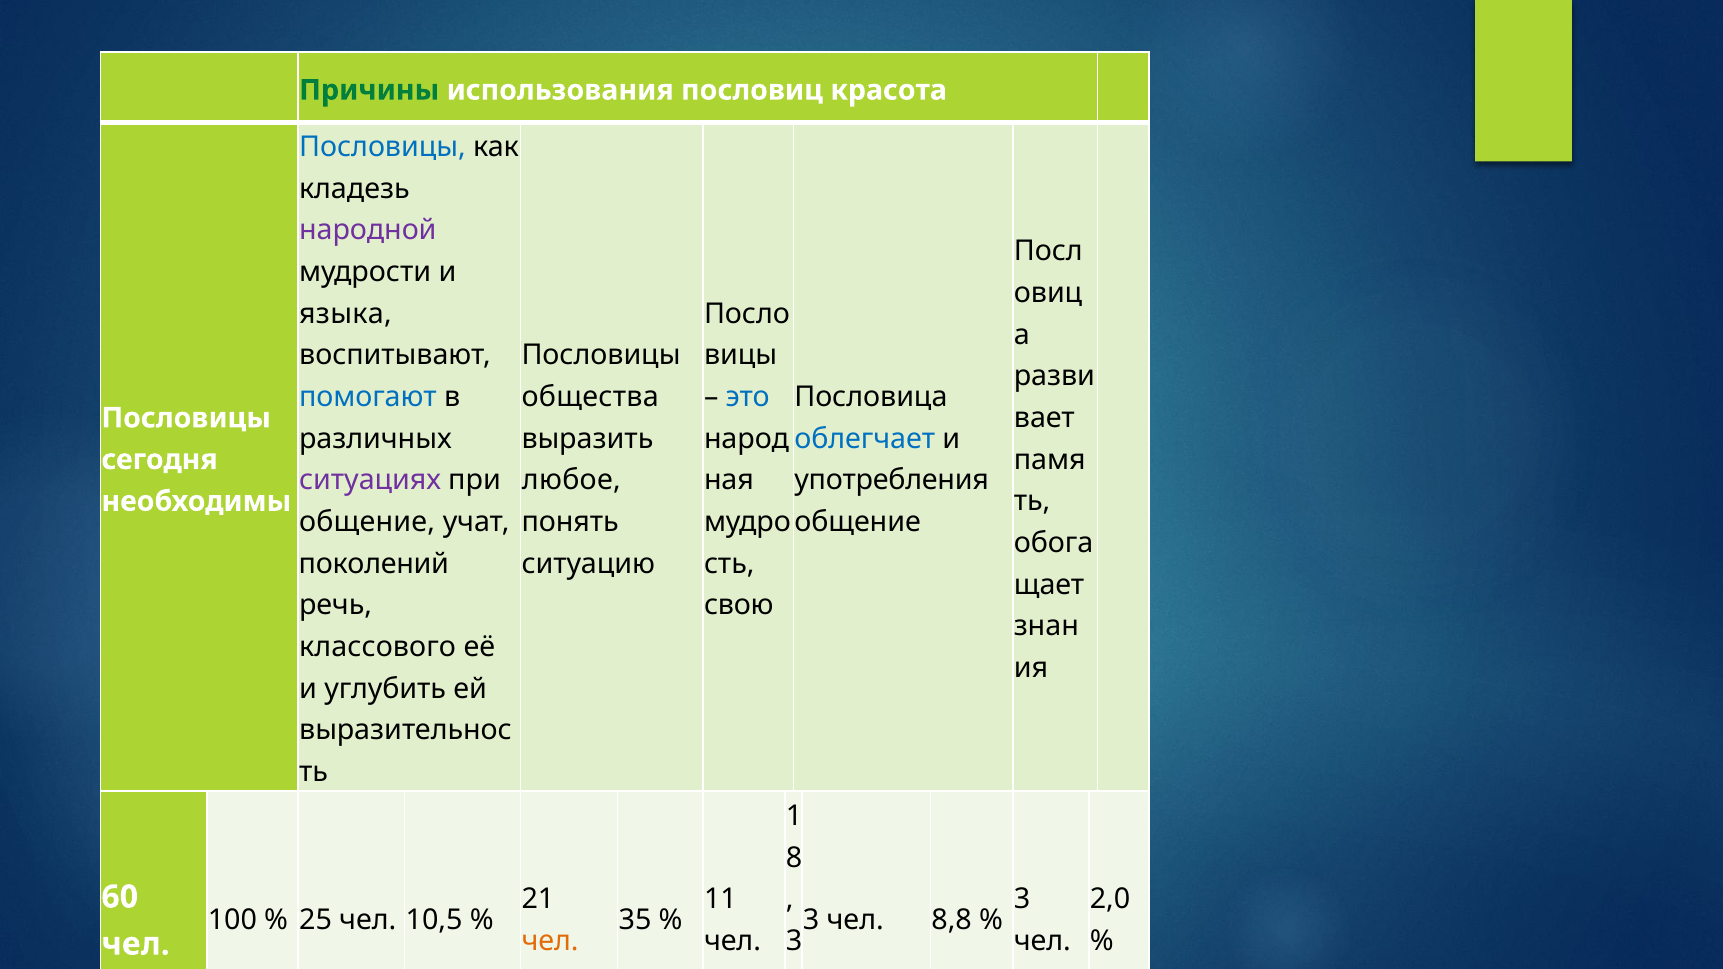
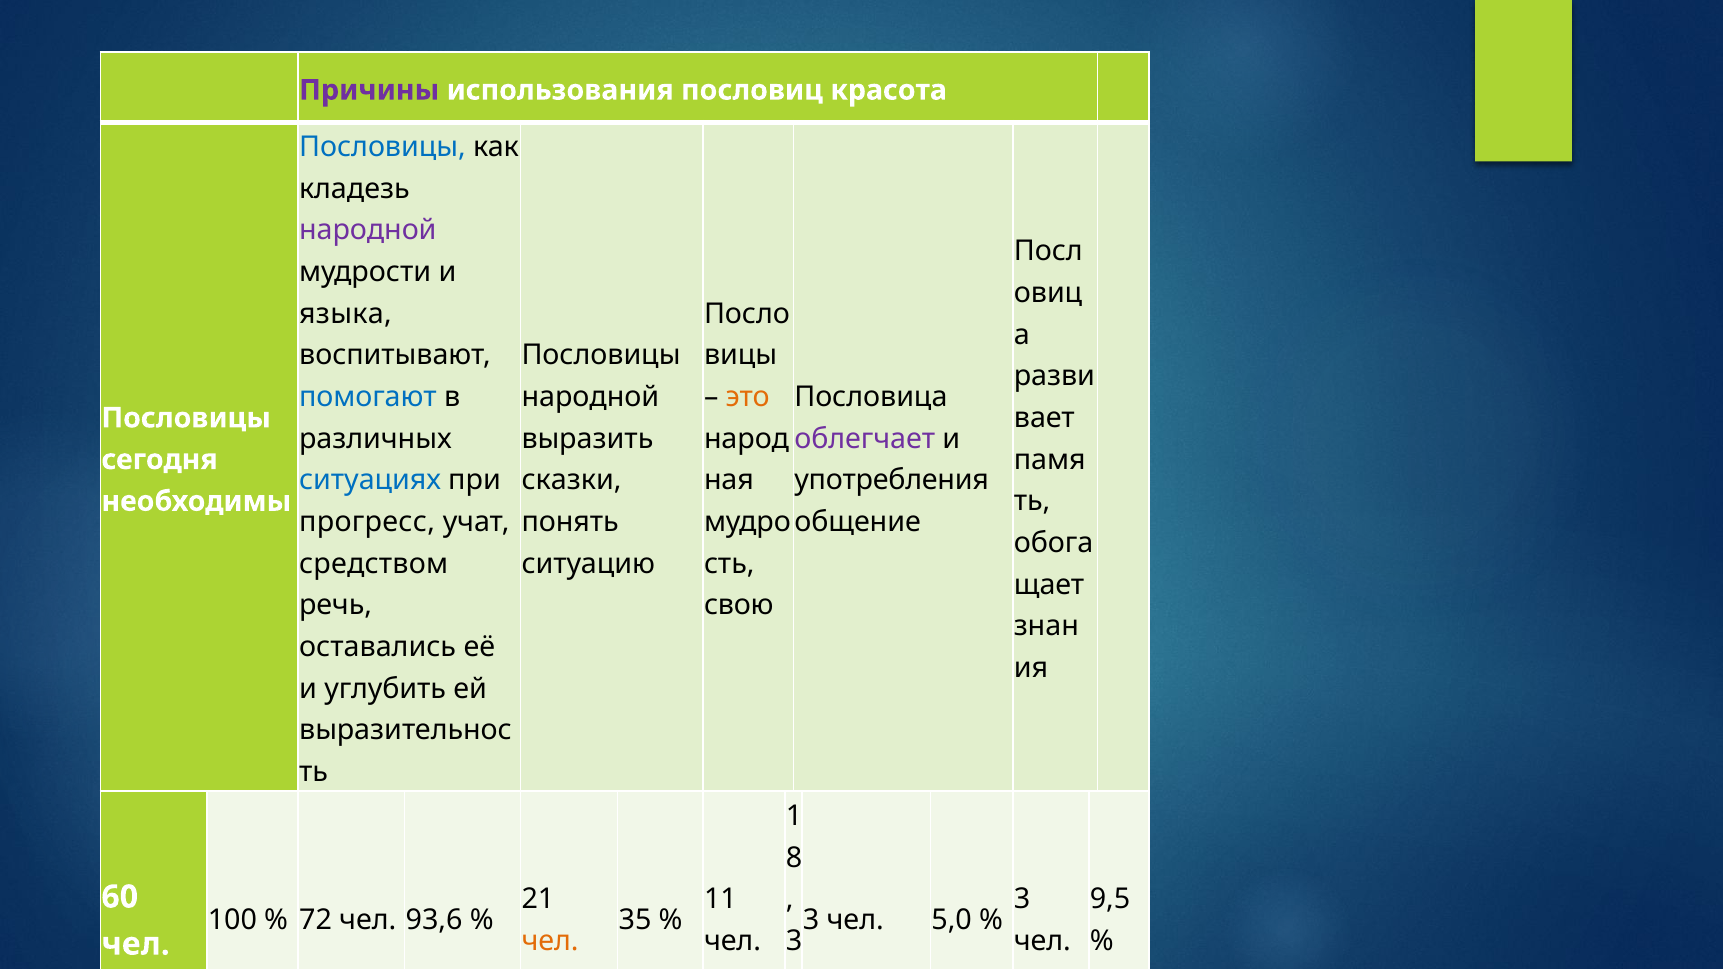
Причины colour: green -> purple (369, 90)
общества: общества -> народной (590, 397)
это colour: blue -> orange (748, 397)
облегчает colour: blue -> purple (865, 439)
ситуациях colour: purple -> blue (370, 481)
любое: любое -> сказки (572, 481)
общение: общение -> прогресс (367, 522)
поколений: поколений -> средством (374, 564)
классового: классового -> оставались (378, 647)
2,0: 2,0 -> 9,5 (1110, 899)
25: 25 -> 72 (316, 920)
10,5: 10,5 -> 93,6 (434, 920)
8,8: 8,8 -> 5,0 (952, 920)
